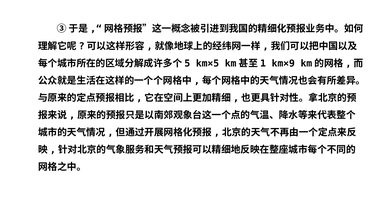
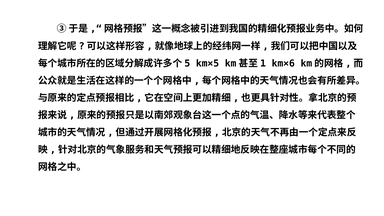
km×9: km×9 -> km×6 (283, 63)
